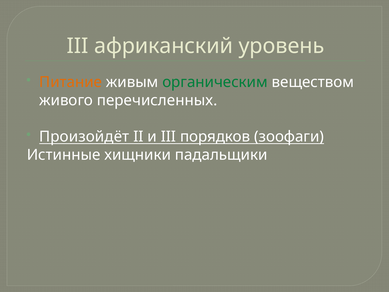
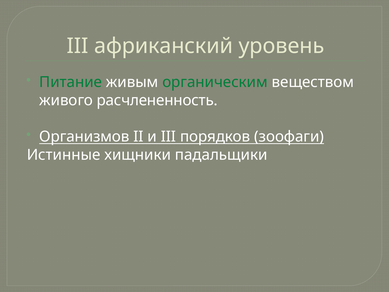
Питание colour: orange -> green (71, 82)
перечисленных: перечисленных -> расчлененность (157, 100)
Произойдёт: Произойдёт -> Организмов (84, 137)
